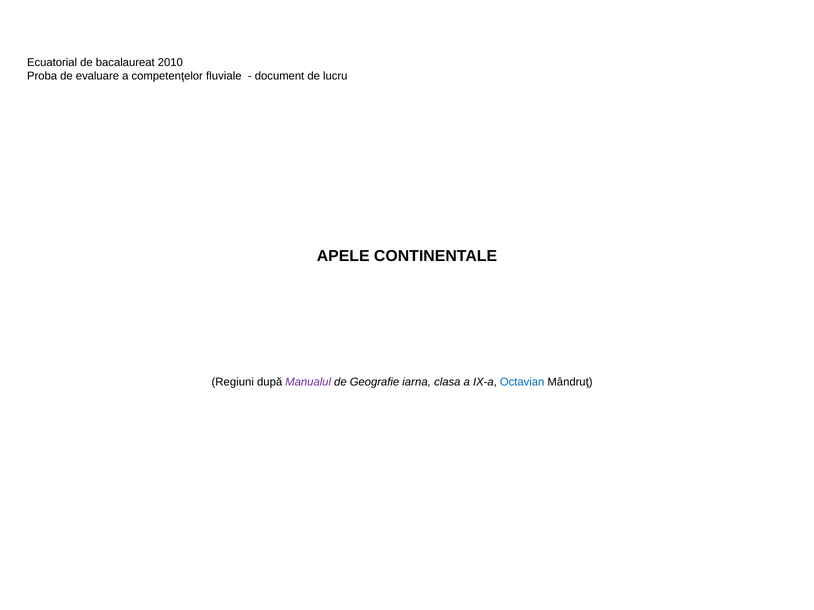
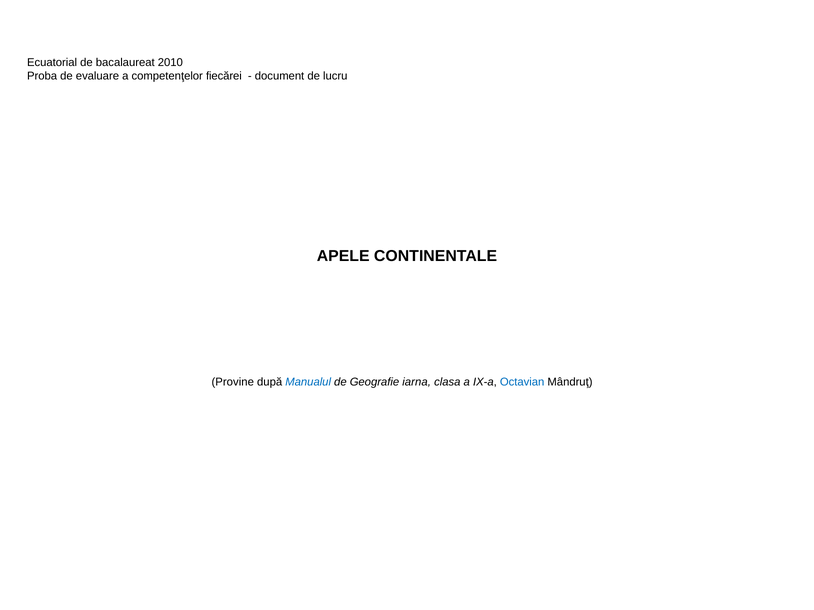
fluviale: fluviale -> fiecărei (224, 76)
Regiuni: Regiuni -> Provine (233, 382)
Manualul colour: purple -> blue (308, 382)
